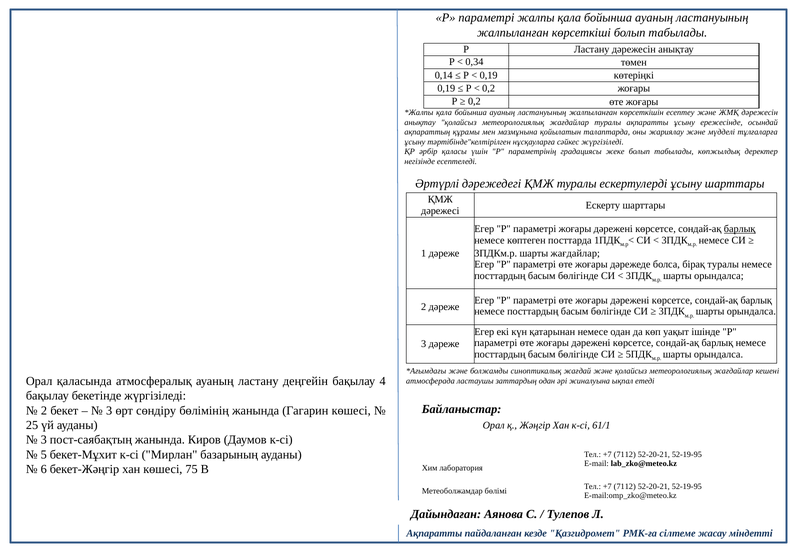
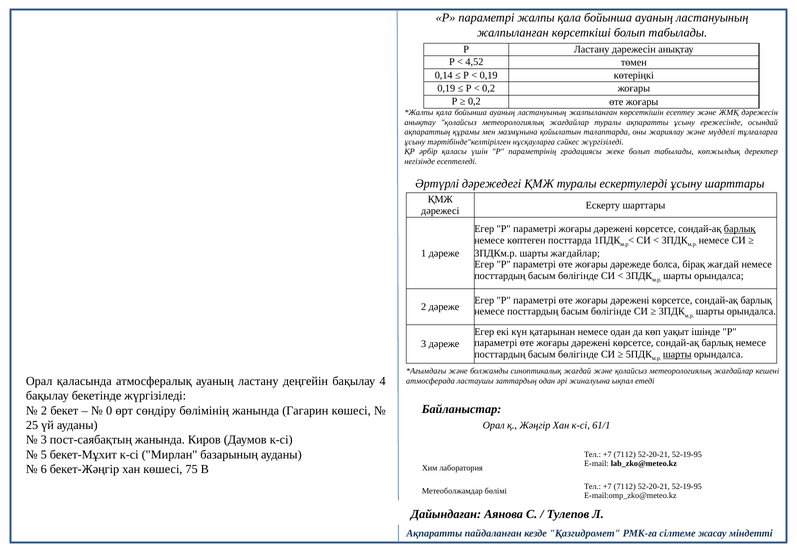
0,34: 0,34 -> 4,52 (474, 62)
бірақ туралы: туралы -> жағдай (723, 264)
шарты underline: none -> present (677, 354)
3: 3 -> 0 (109, 410)
